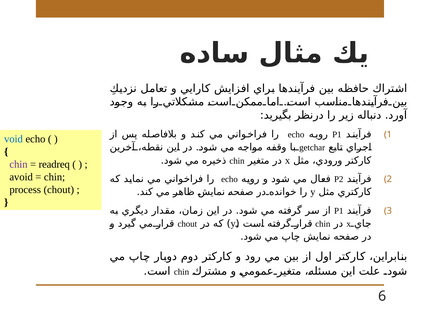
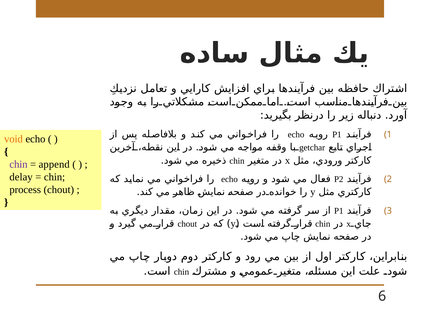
void colour: blue -> orange (13, 139)
readreq: readreq -> append (54, 165)
avoid: avoid -> delay (21, 177)
